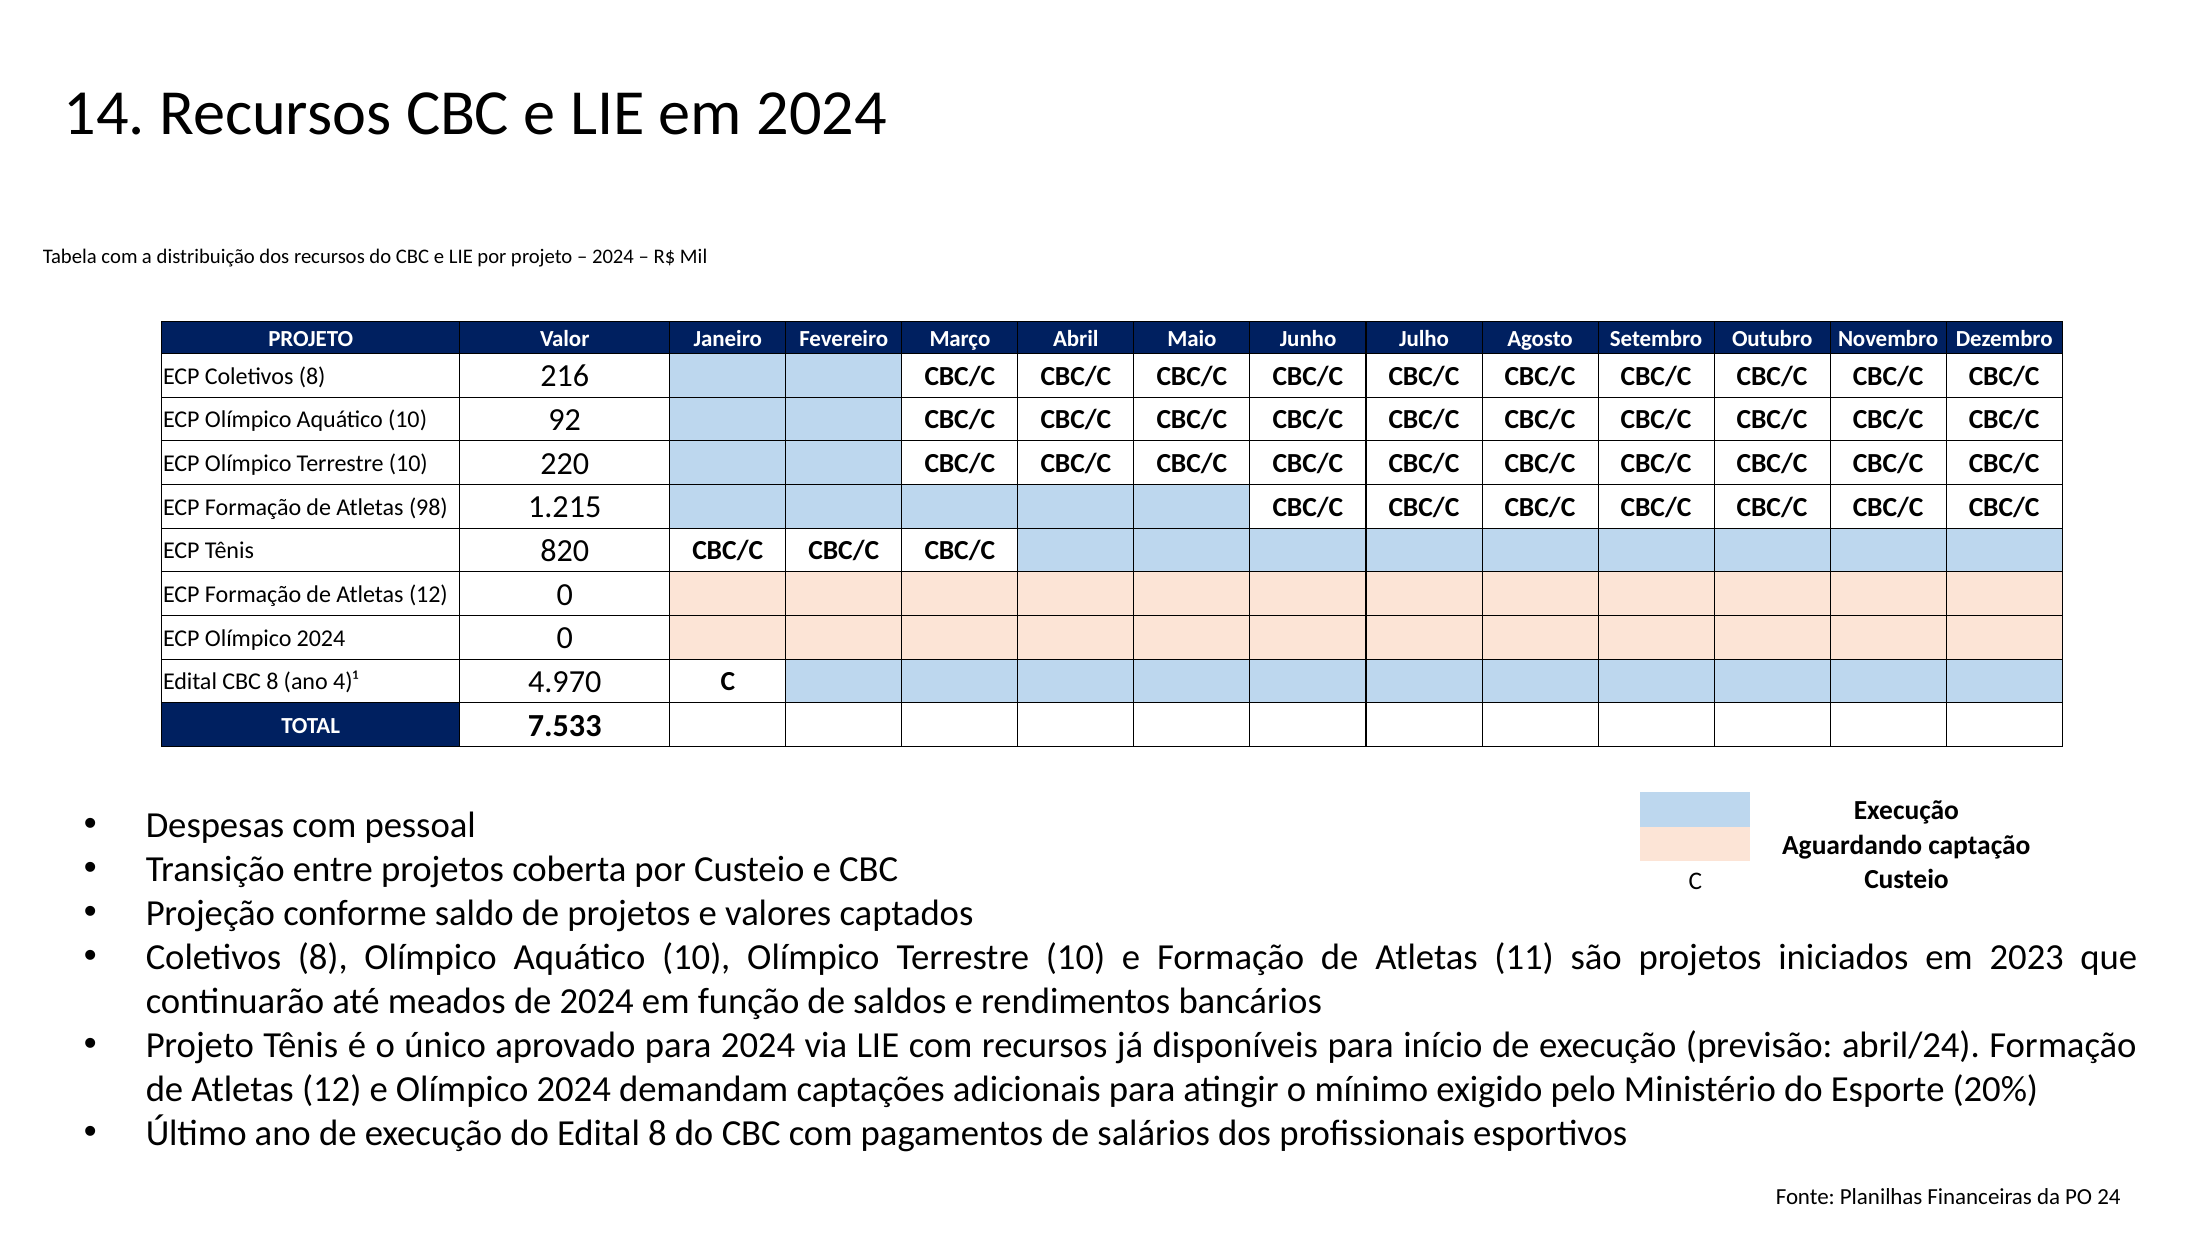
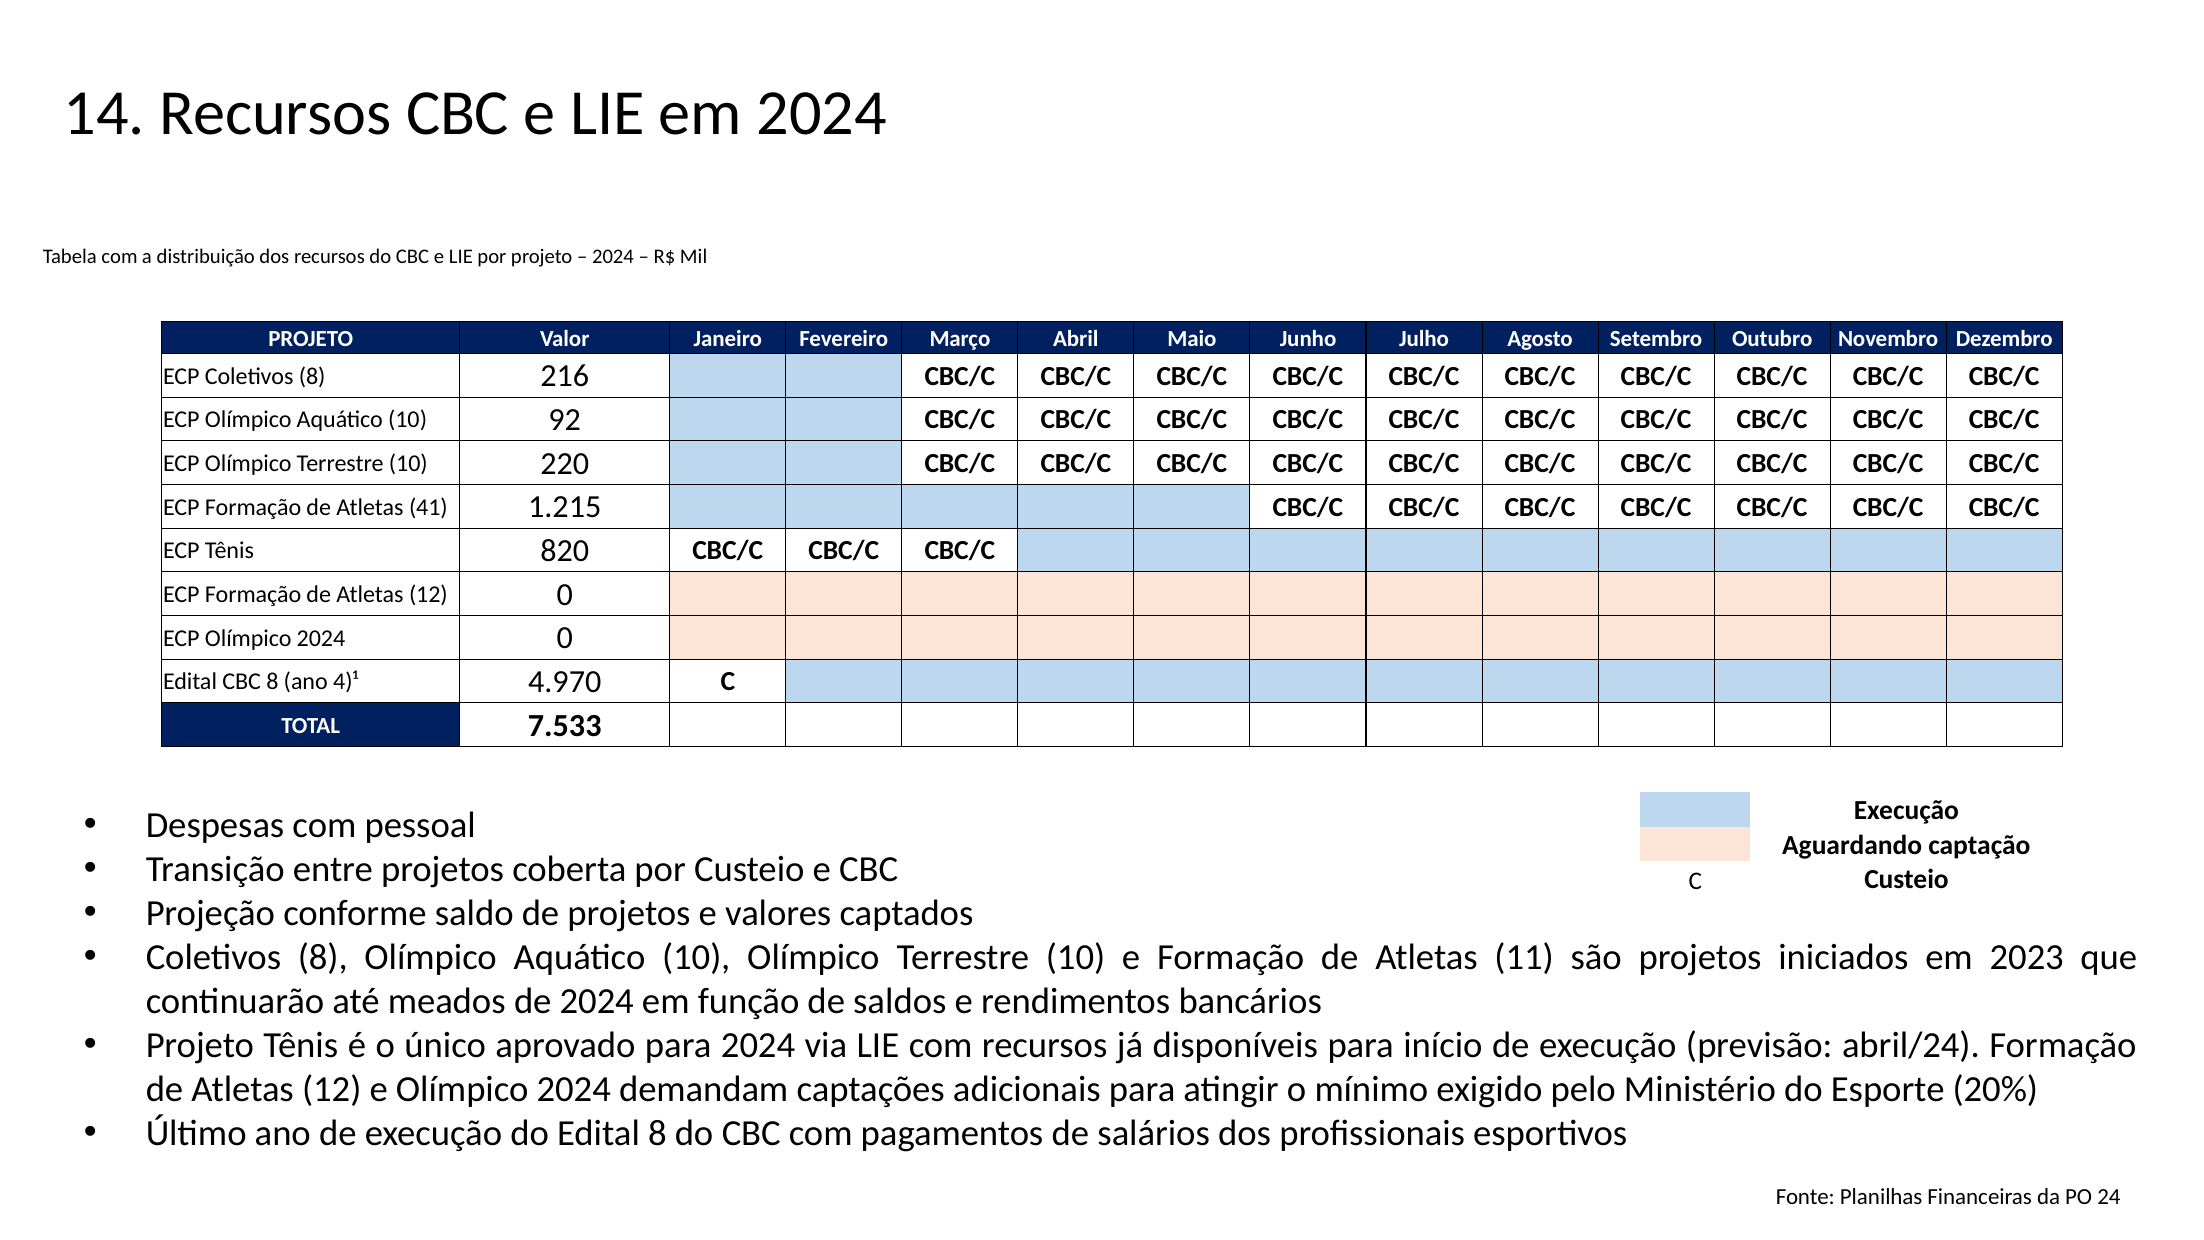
98: 98 -> 41 (428, 507)
